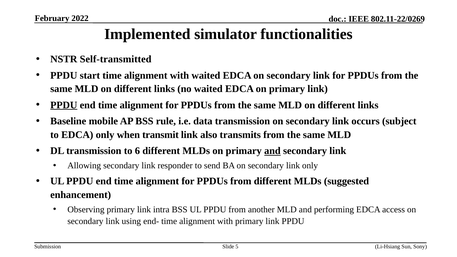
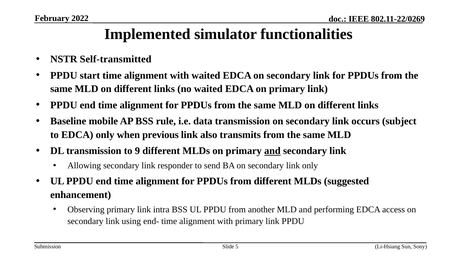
PPDU underline: present -> none (64, 105)
transmit: transmit -> previous (161, 135)
6: 6 -> 9 (137, 151)
